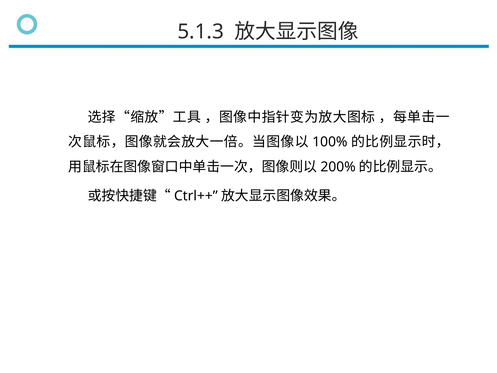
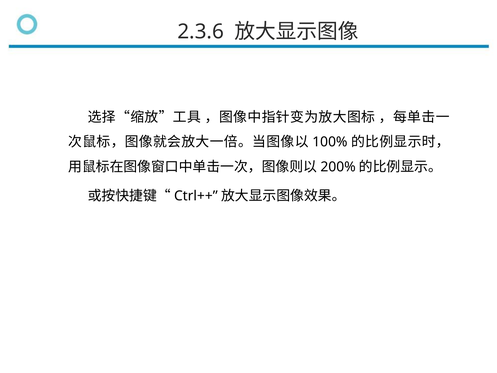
5.1.3: 5.1.3 -> 2.3.6 (201, 32)
